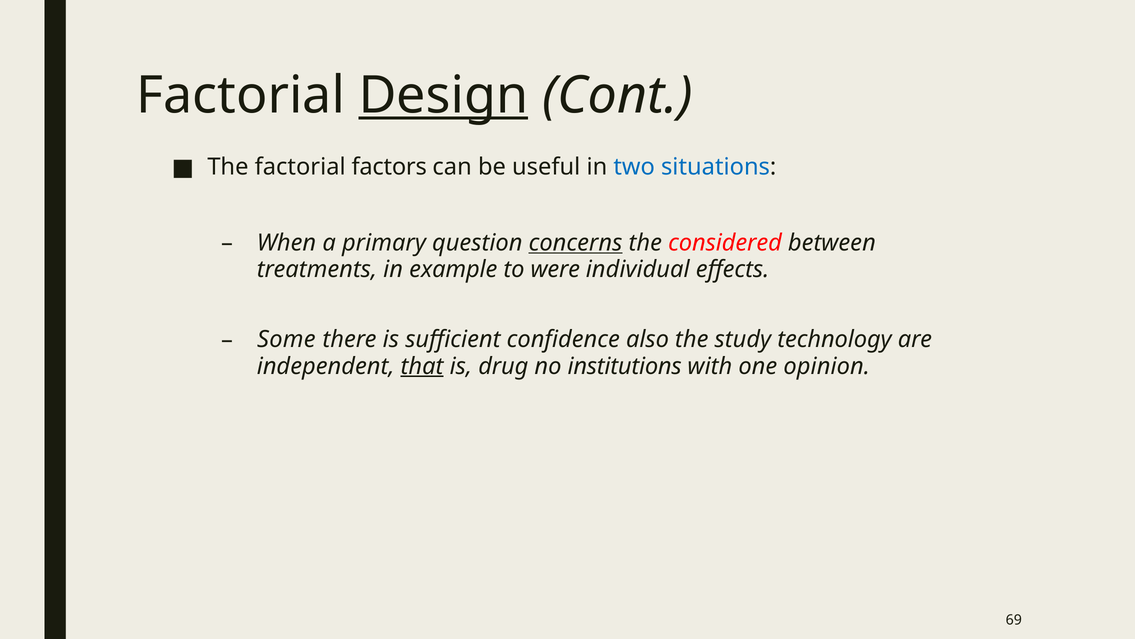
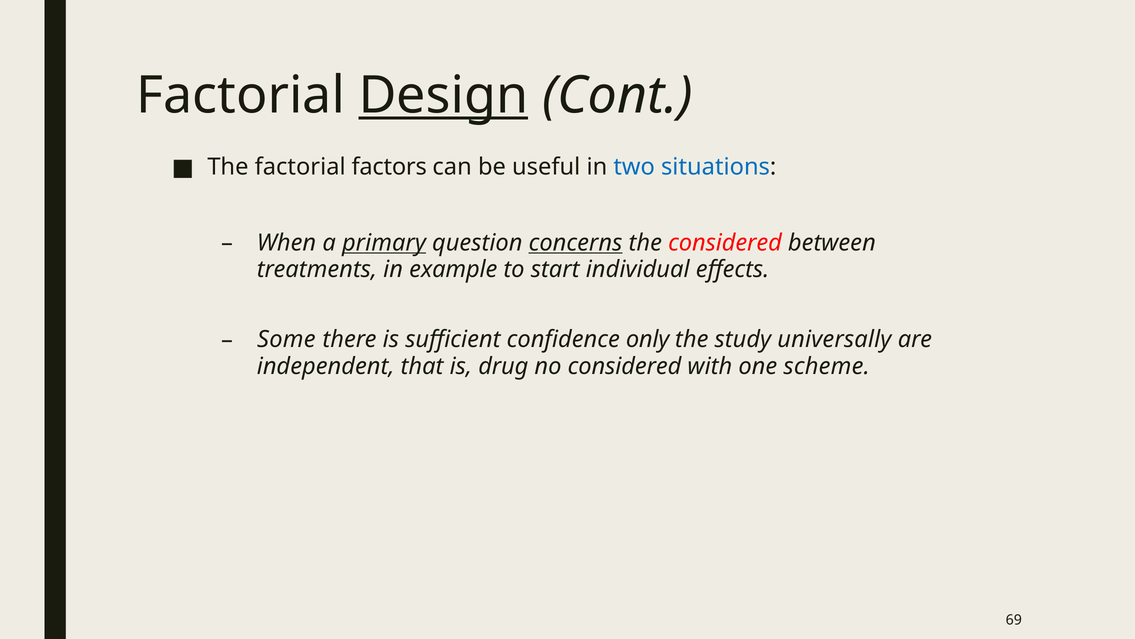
primary underline: none -> present (384, 243)
were: were -> start (555, 269)
also: also -> only (648, 339)
technology: technology -> universally (834, 339)
that underline: present -> none (422, 366)
no institutions: institutions -> considered (625, 366)
opinion: opinion -> scheme (827, 366)
